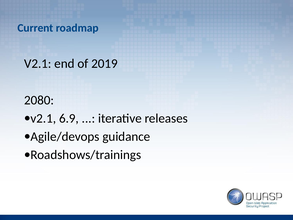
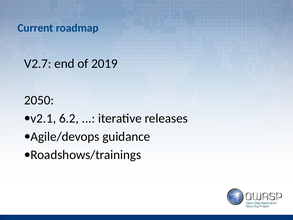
V2.1: V2.1 -> V2.7 (38, 64)
2080: 2080 -> 2050 (39, 100)
6.9: 6.9 -> 6.2 (69, 118)
